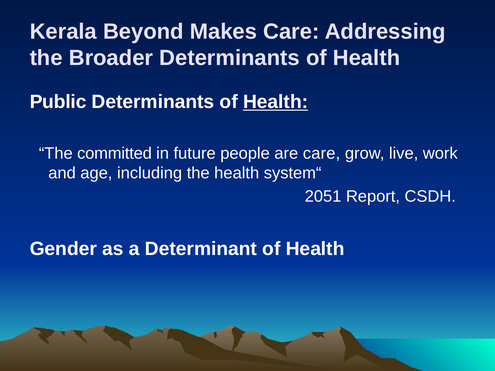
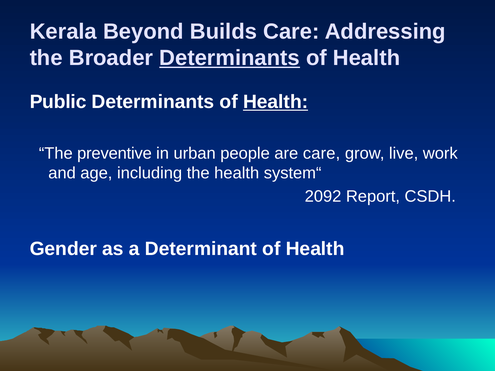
Makes: Makes -> Builds (223, 32)
Determinants underline: none -> present (230, 58)
committed: committed -> preventive (114, 154)
future: future -> urban (195, 154)
2051: 2051 -> 2092 (323, 196)
